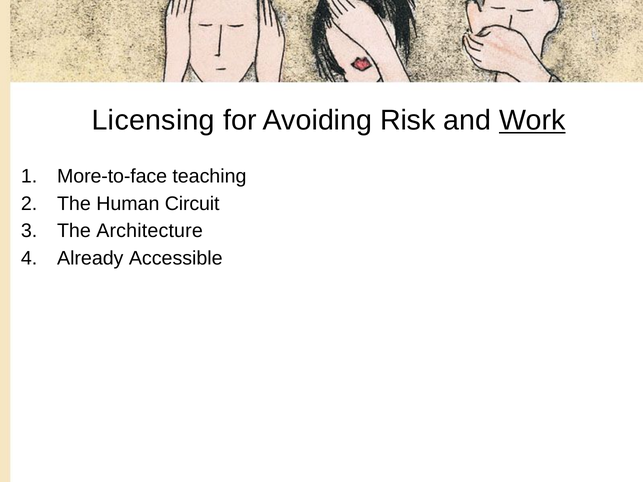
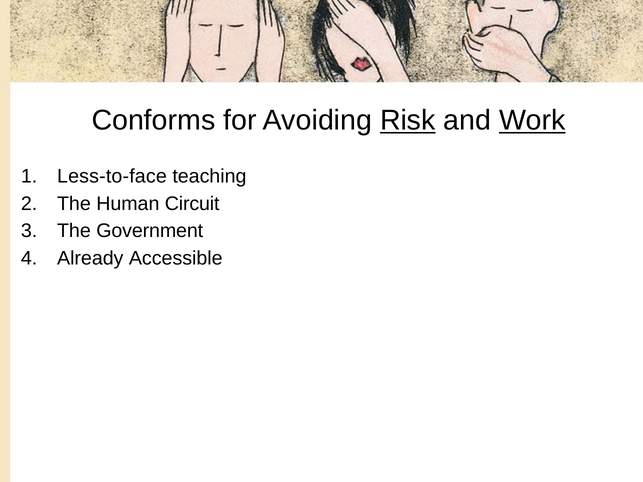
Licensing: Licensing -> Conforms (153, 121)
Risk underline: none -> present (408, 121)
More-to-face: More-to-face -> Less-to-face (112, 176)
Architecture: Architecture -> Government (150, 231)
